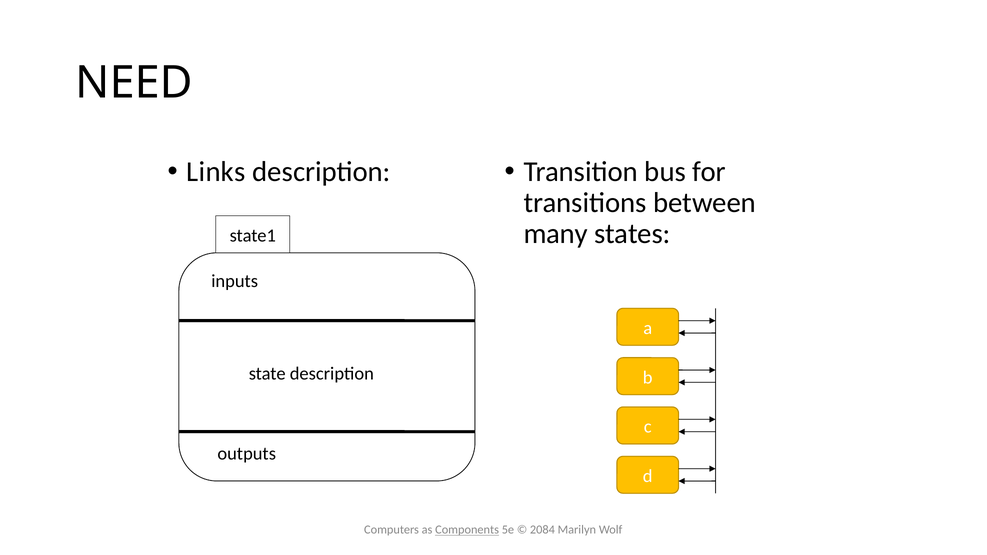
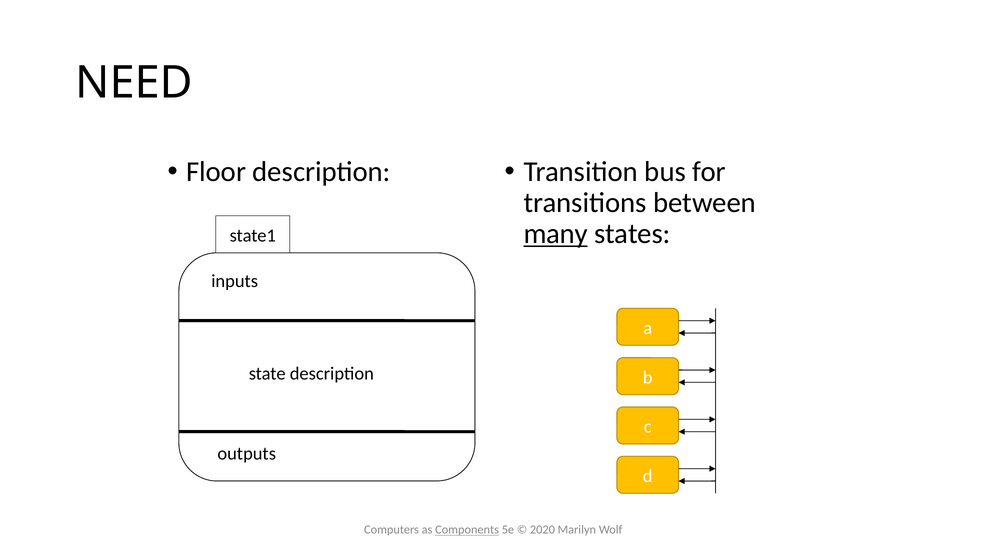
Links: Links -> Floor (216, 172)
many underline: none -> present (556, 234)
2084: 2084 -> 2020 (542, 530)
